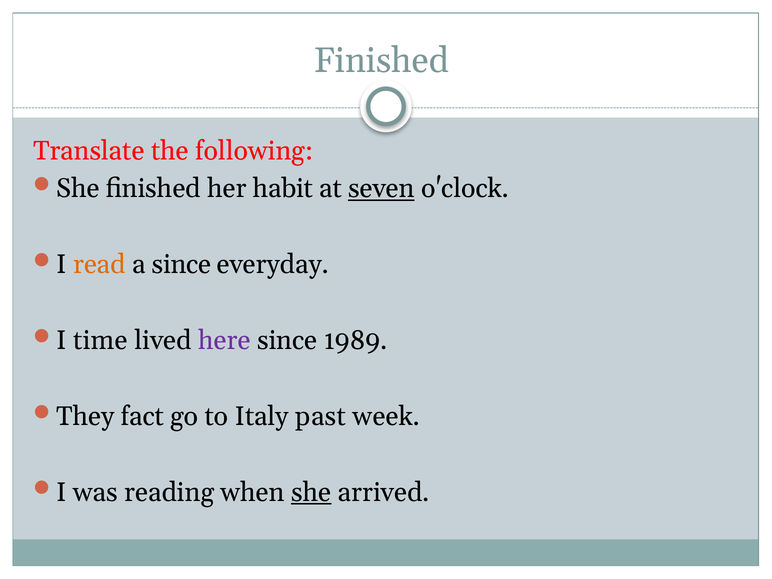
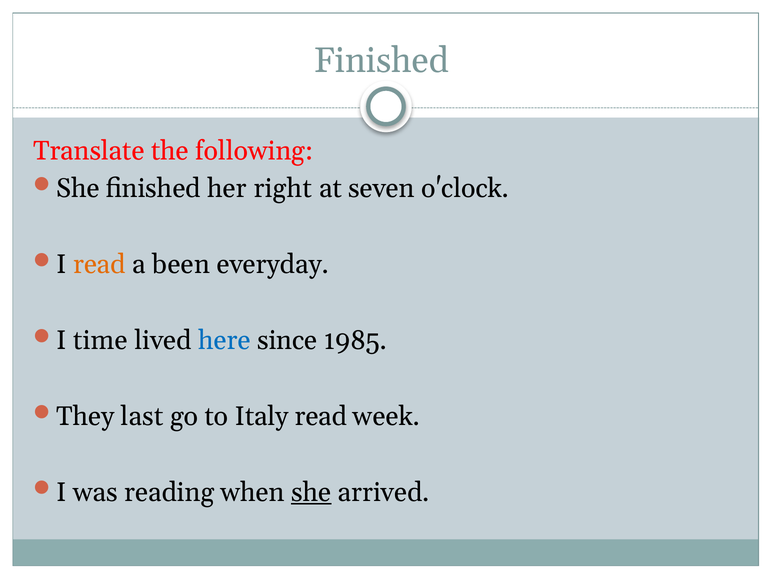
habit: habit -> right (283, 189)
seven underline: present -> none (381, 189)
a since: since -> been (181, 265)
here colour: purple -> blue (224, 340)
1989: 1989 -> 1985 (355, 340)
fact: fact -> last (142, 416)
Italy past: past -> read (321, 416)
